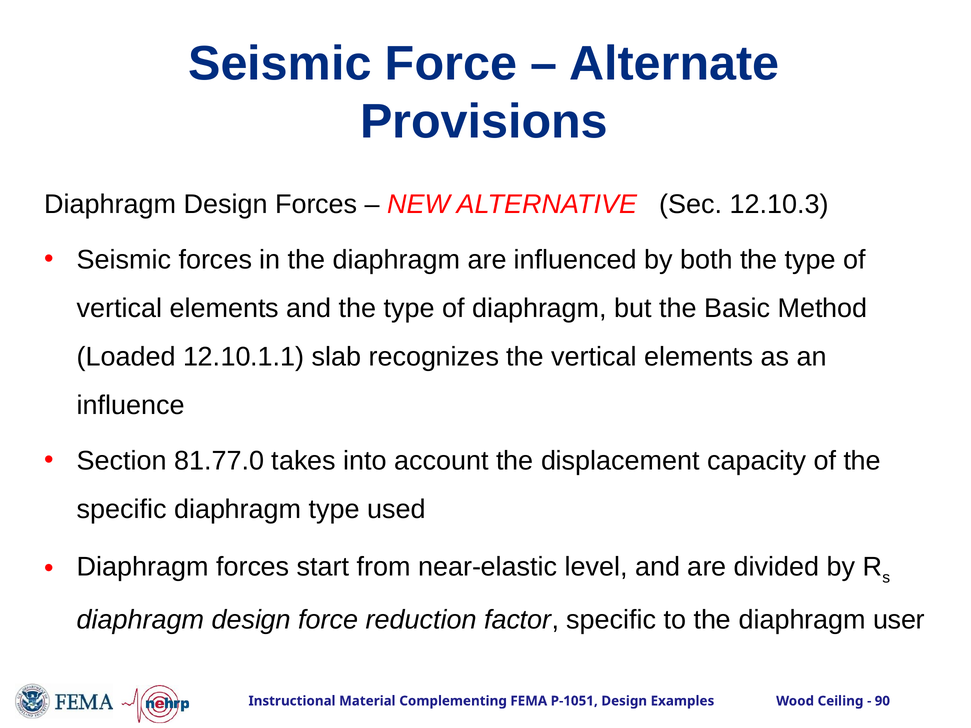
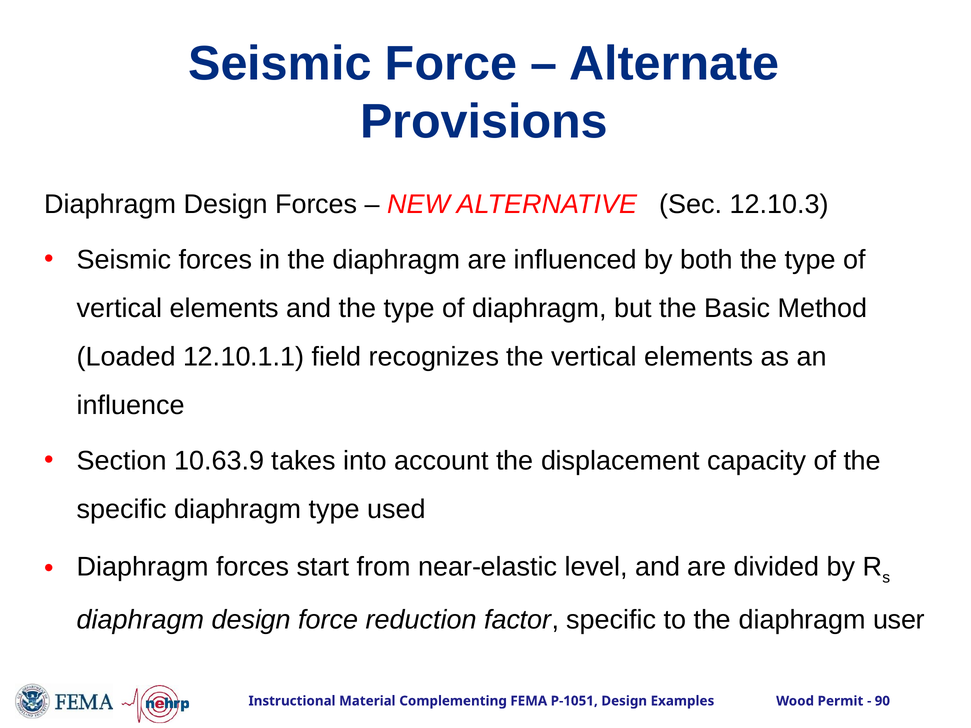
slab: slab -> field (337, 357)
81.77.0: 81.77.0 -> 10.63.9 (219, 461)
Ceiling: Ceiling -> Permit (840, 701)
